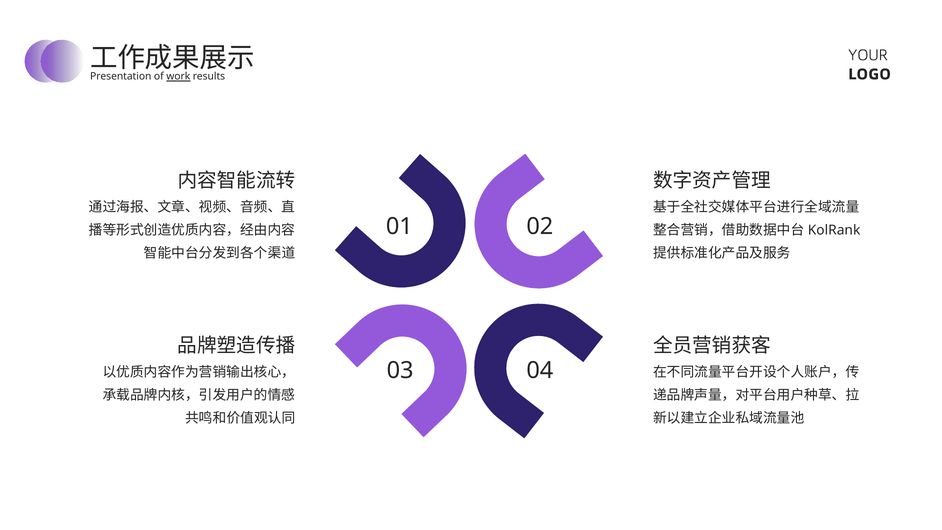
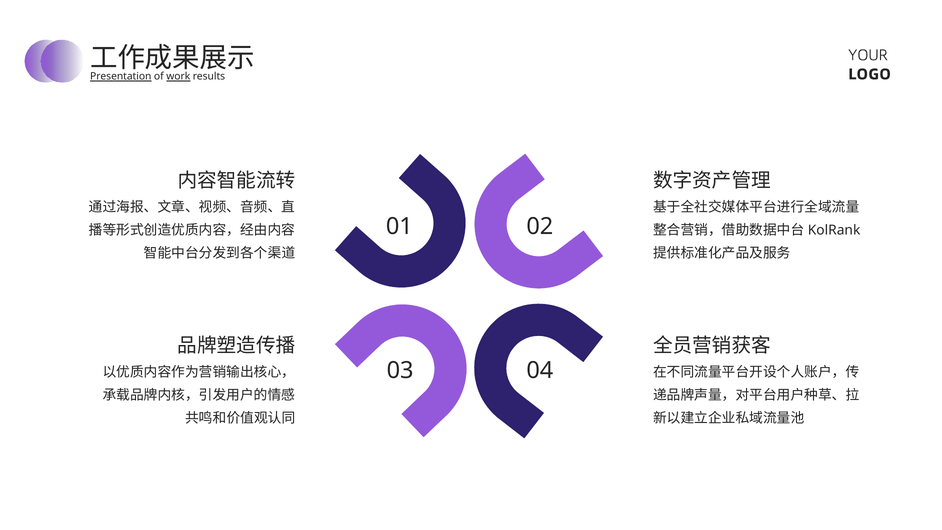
Presentation underline: none -> present (121, 77)
